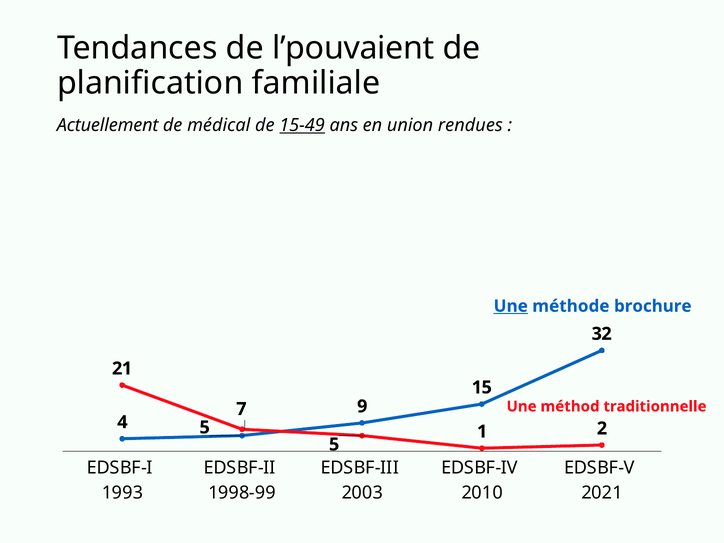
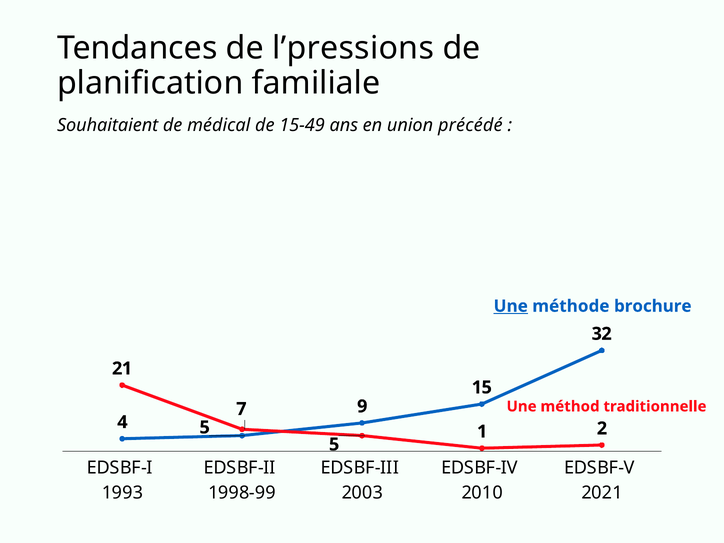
l’pouvaient: l’pouvaient -> l’pressions (353, 48)
Actuellement: Actuellement -> Souhaitaient (108, 125)
15-49 underline: present -> none (302, 125)
rendues: rendues -> précédé (470, 125)
